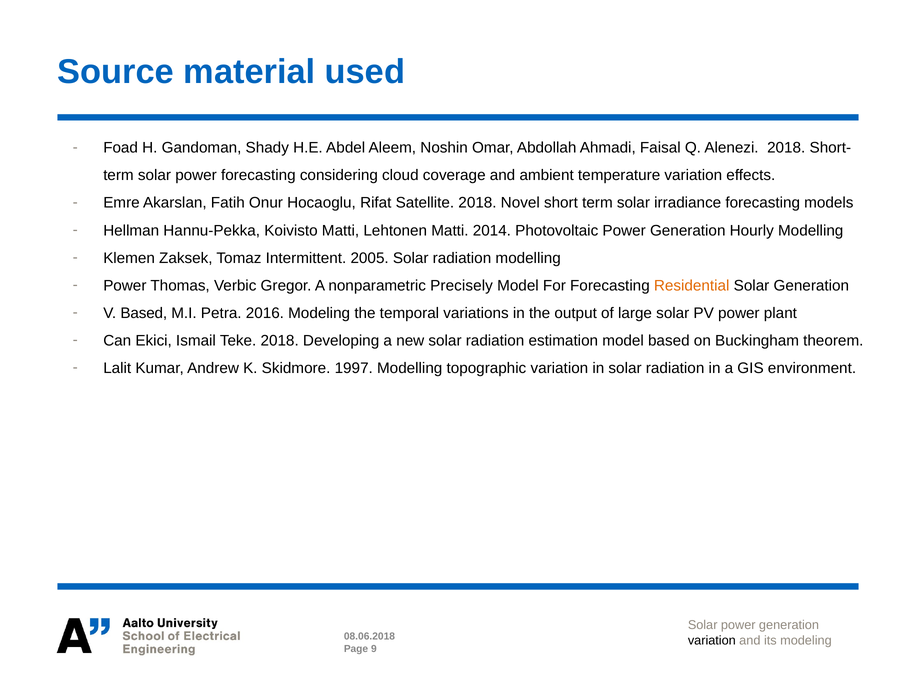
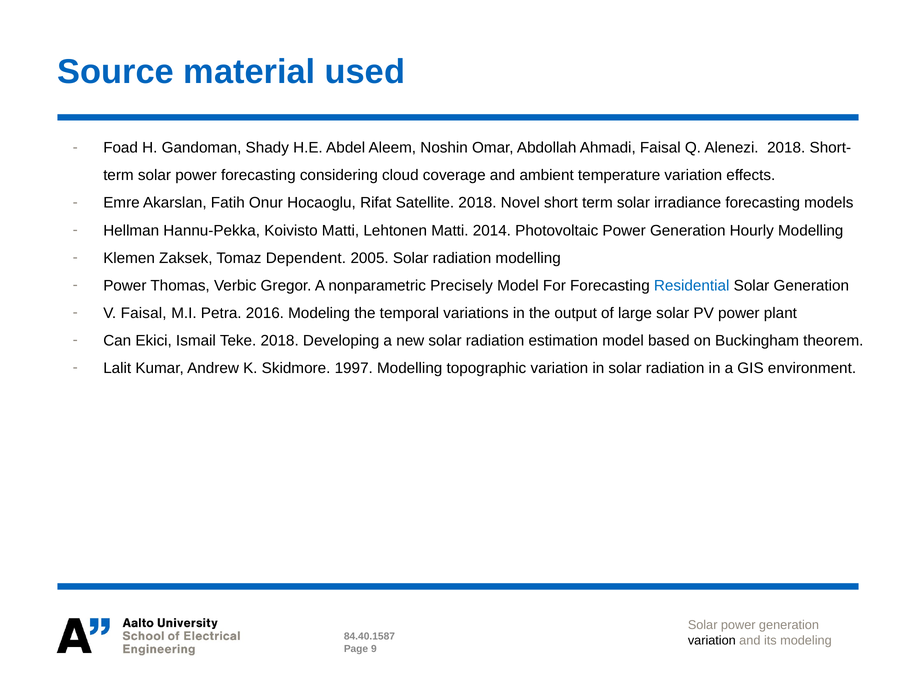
Intermittent: Intermittent -> Dependent (306, 258)
Residential colour: orange -> blue (692, 285)
V Based: Based -> Faisal (144, 313)
08.06.2018: 08.06.2018 -> 84.40.1587 (369, 636)
